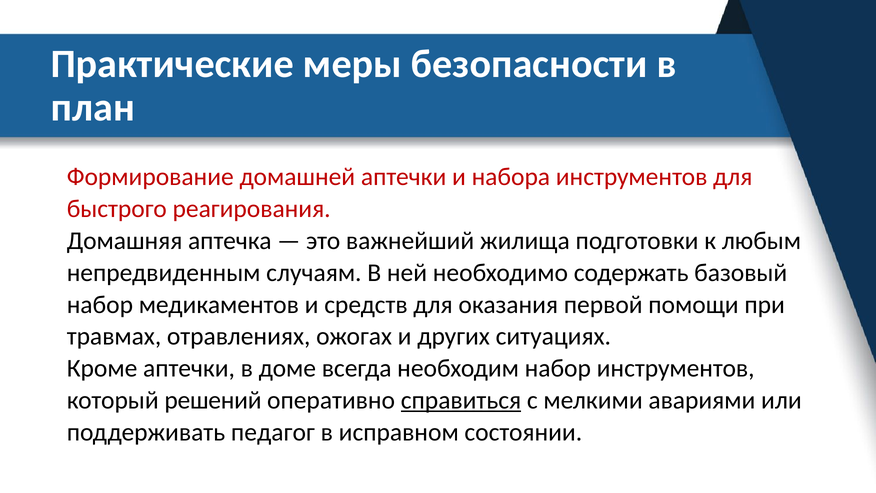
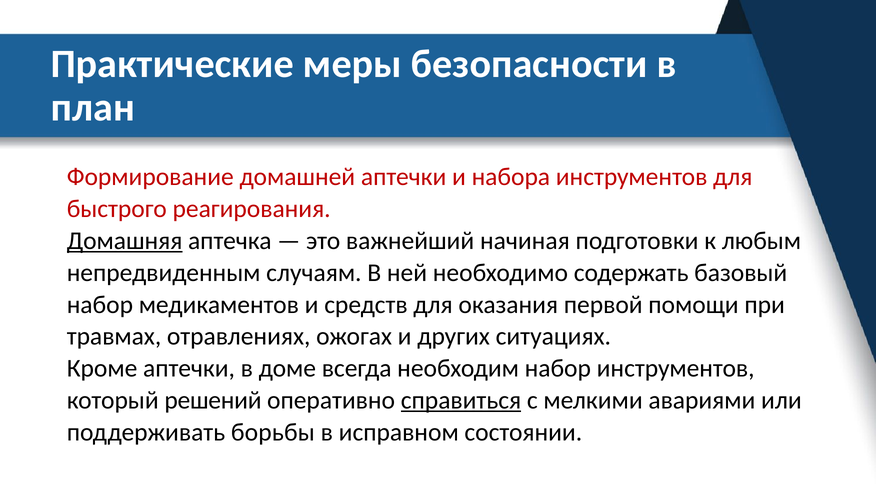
Домашняя underline: none -> present (125, 241)
жилища: жилища -> начиная (525, 241)
педагог: педагог -> борьбы (273, 432)
